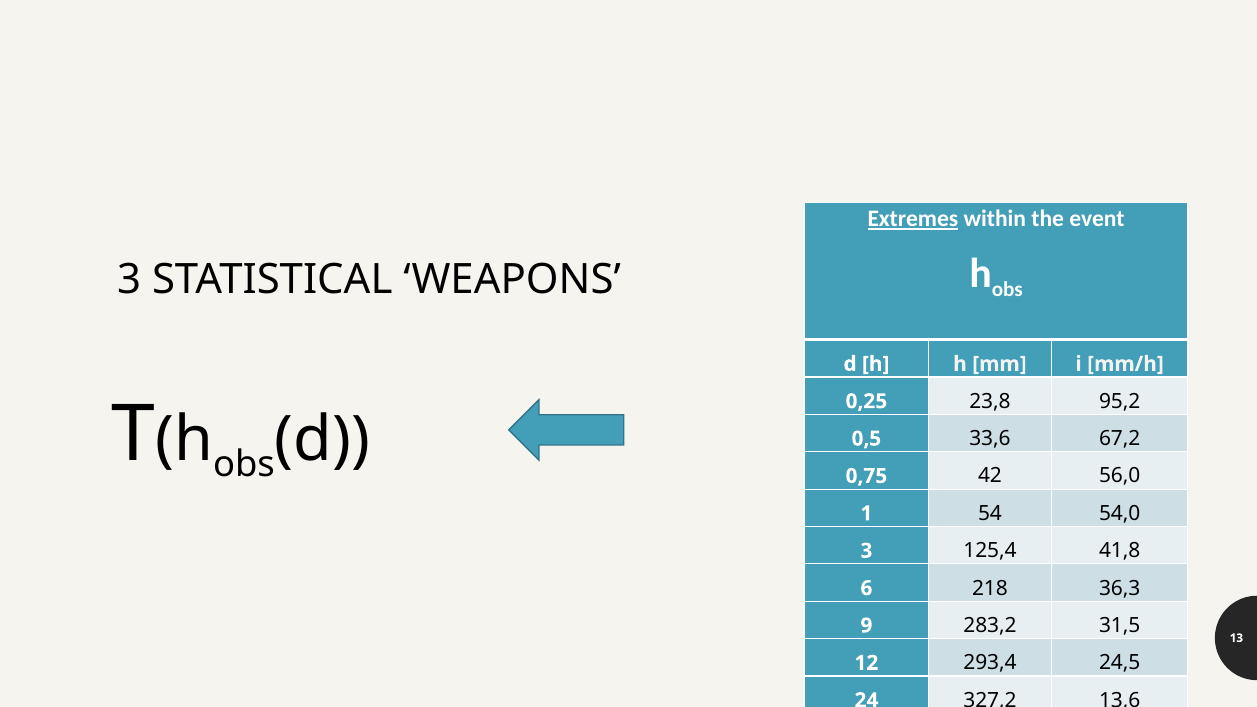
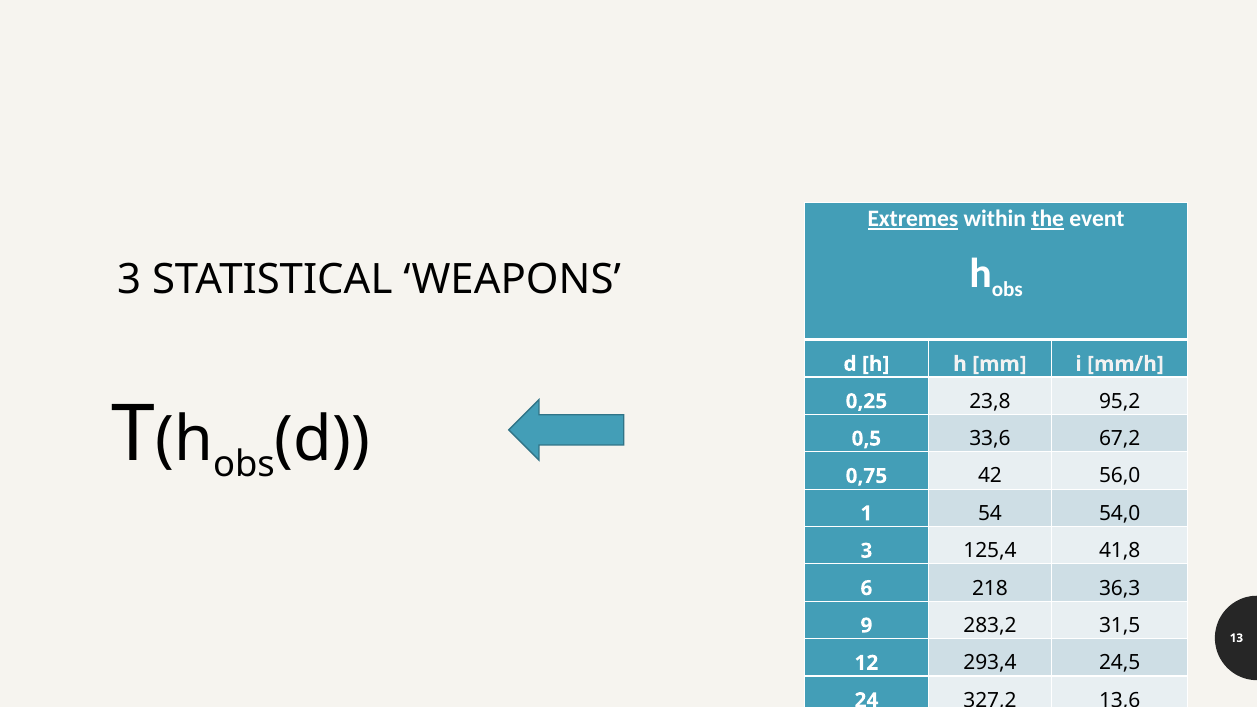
the underline: none -> present (1048, 219)
